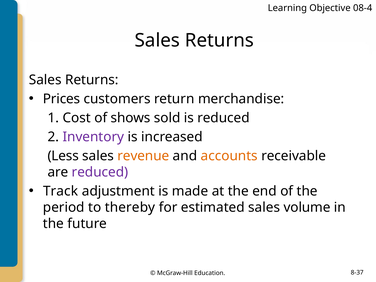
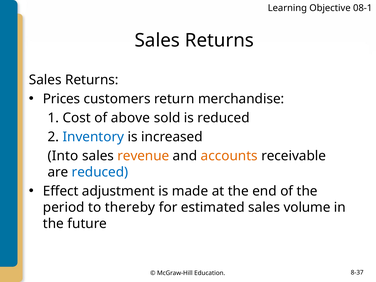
08-4: 08-4 -> 08-1 (363, 8)
shows: shows -> above (130, 118)
Inventory colour: purple -> blue (93, 137)
Less: Less -> Into (63, 156)
reduced colour: purple -> blue (100, 172)
Track: Track -> Effect (61, 191)
